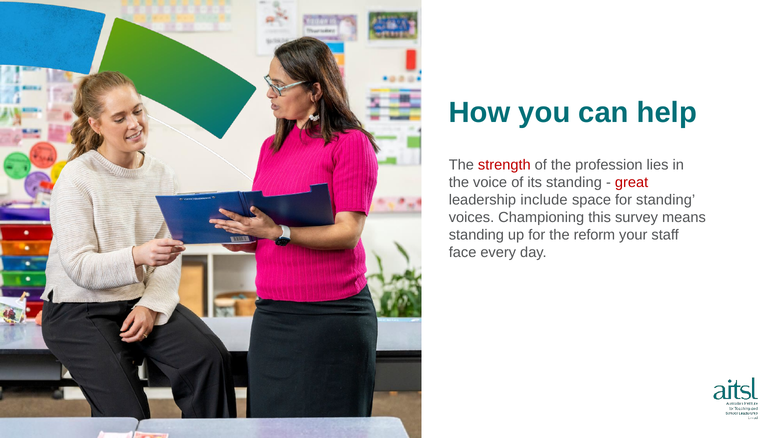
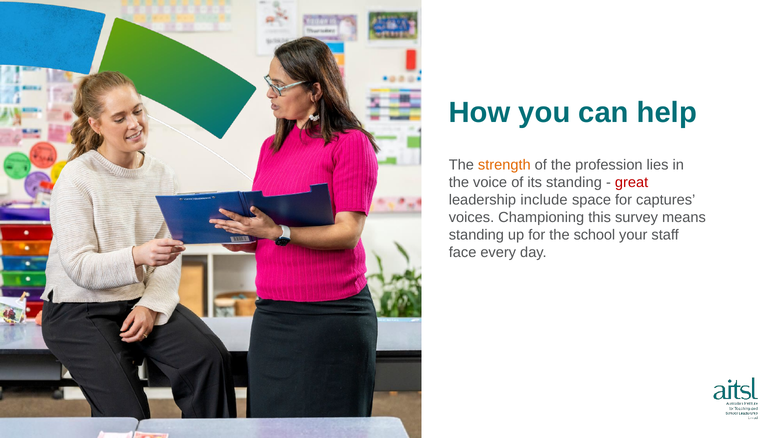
strength colour: red -> orange (504, 165)
for standing: standing -> captures (666, 200)
reform: reform -> school (594, 235)
